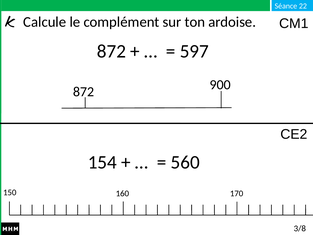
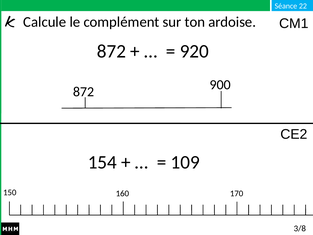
597: 597 -> 920 (194, 51)
560: 560 -> 109 (185, 162)
